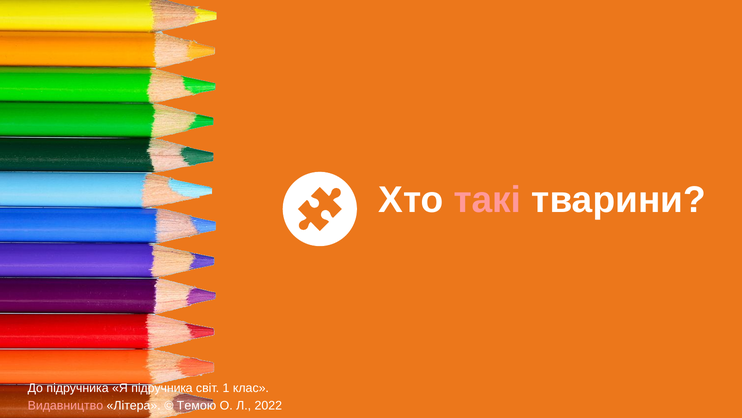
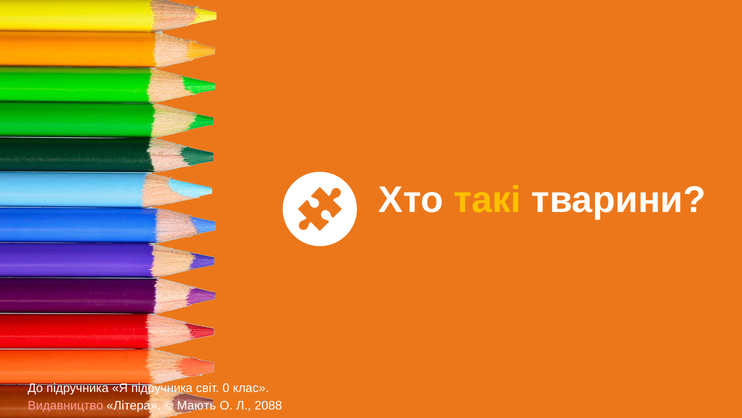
такі colour: pink -> yellow (487, 200)
1: 1 -> 0 (226, 388)
Темою: Темою -> Мають (196, 405)
2022: 2022 -> 2088 (268, 405)
